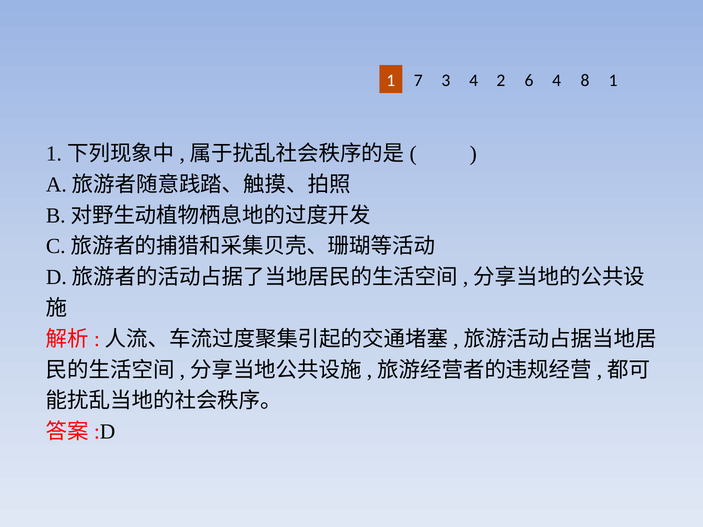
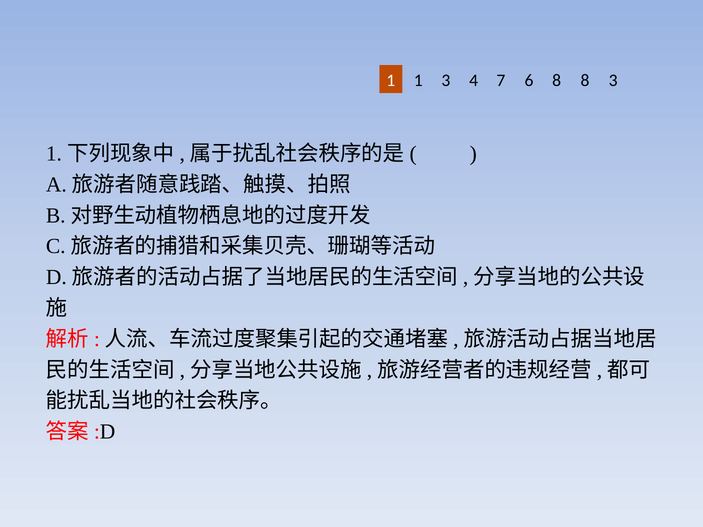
1 7: 7 -> 1 (418, 80)
2: 2 -> 7 (501, 80)
6 4: 4 -> 8 (557, 80)
8 1: 1 -> 3 (613, 80)
